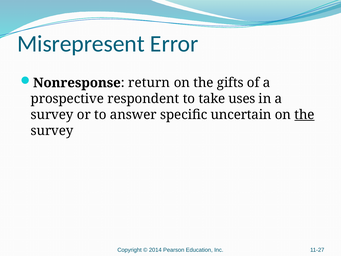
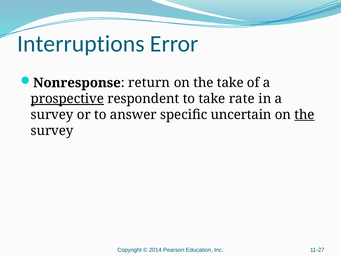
Misrepresent: Misrepresent -> Interruptions (81, 44)
the gifts: gifts -> take (230, 83)
prospective underline: none -> present (67, 99)
uses: uses -> rate (242, 99)
